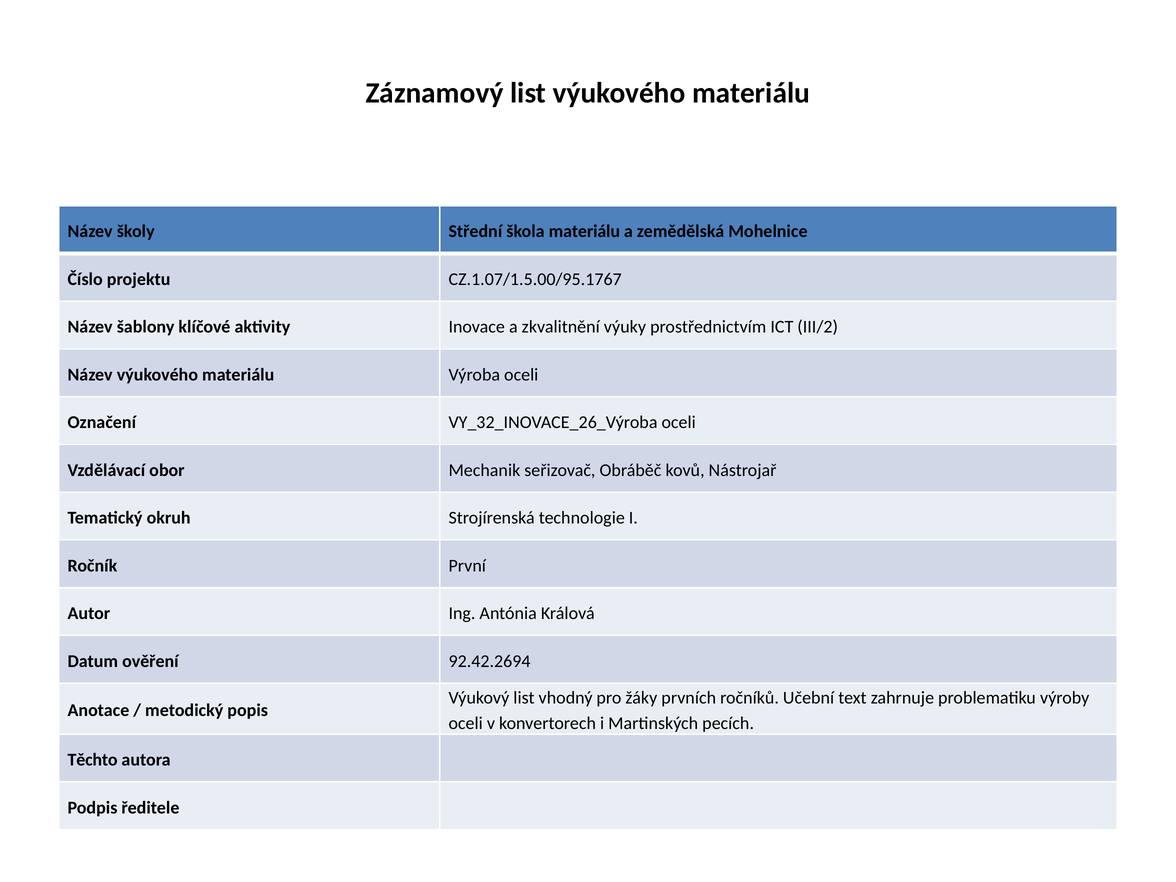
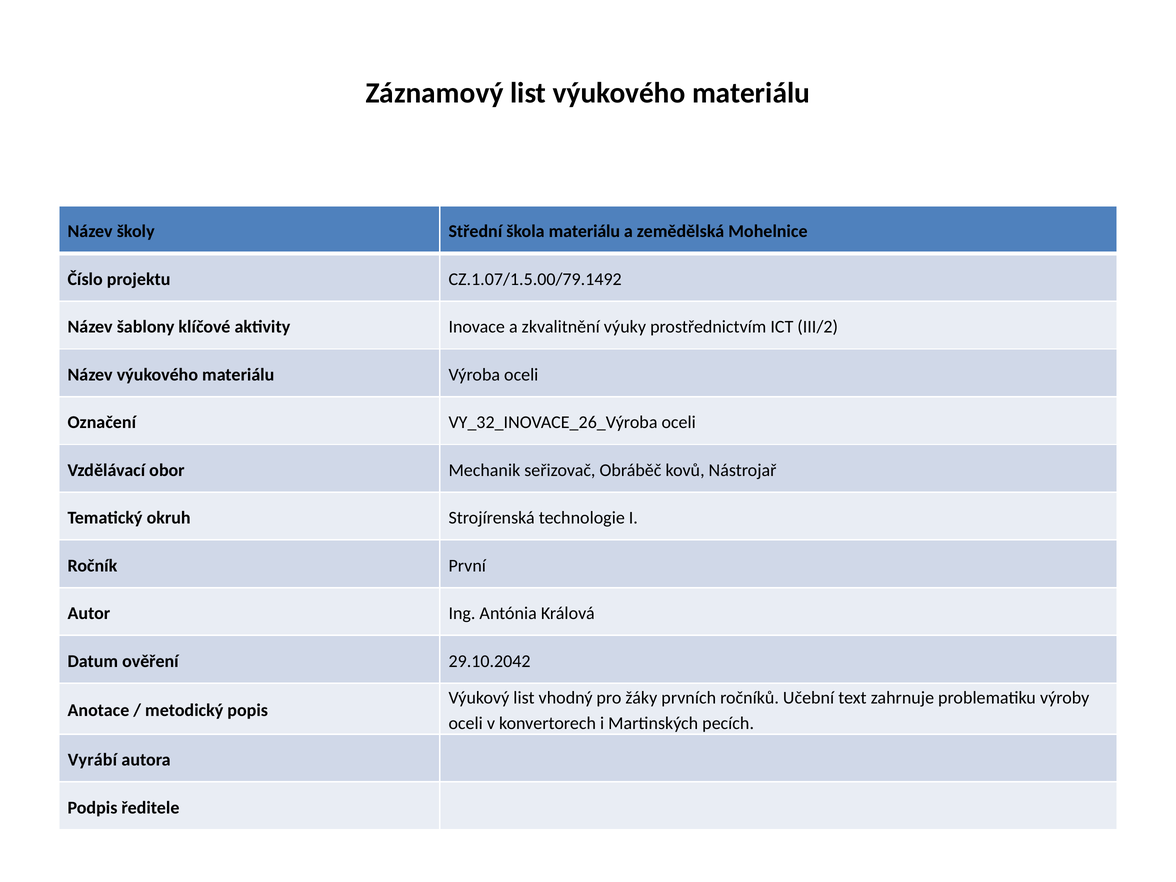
CZ.1.07/1.5.00/95.1767: CZ.1.07/1.5.00/95.1767 -> CZ.1.07/1.5.00/79.1492 (535, 279)
92.42.2694: 92.42.2694 -> 29.10.2042 (490, 661)
Těchto: Těchto -> Vyrábí (92, 760)
